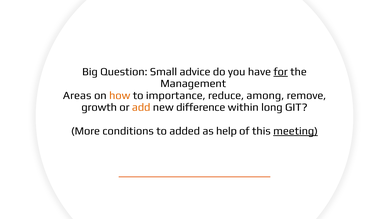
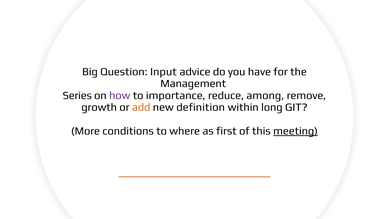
Small: Small -> Input (163, 72)
for underline: present -> none (281, 72)
Areas: Areas -> Series (77, 95)
how colour: orange -> purple (120, 95)
difference: difference -> definition (201, 107)
added: added -> where (185, 131)
help: help -> first (226, 131)
